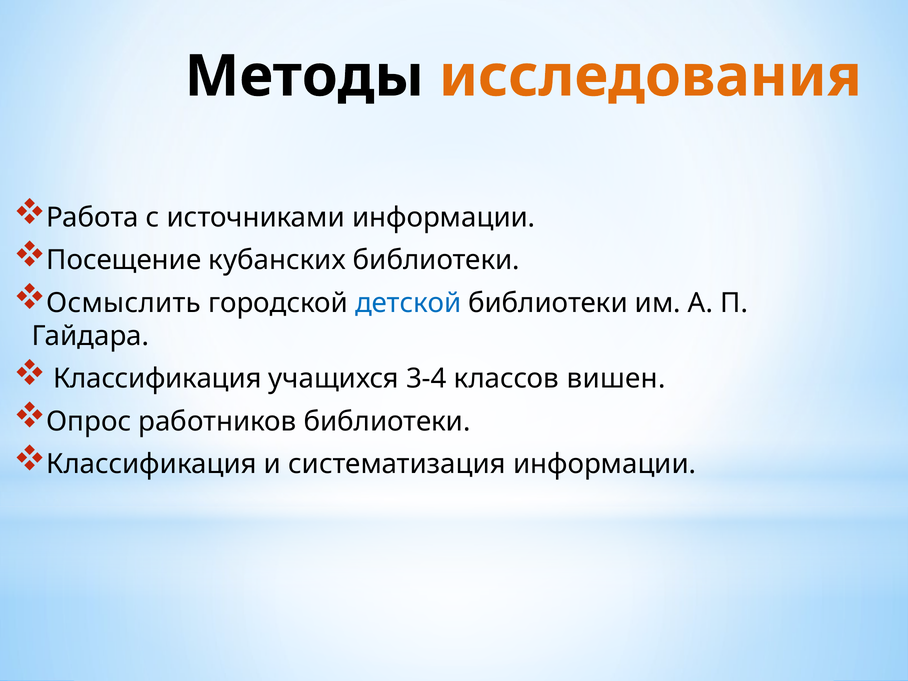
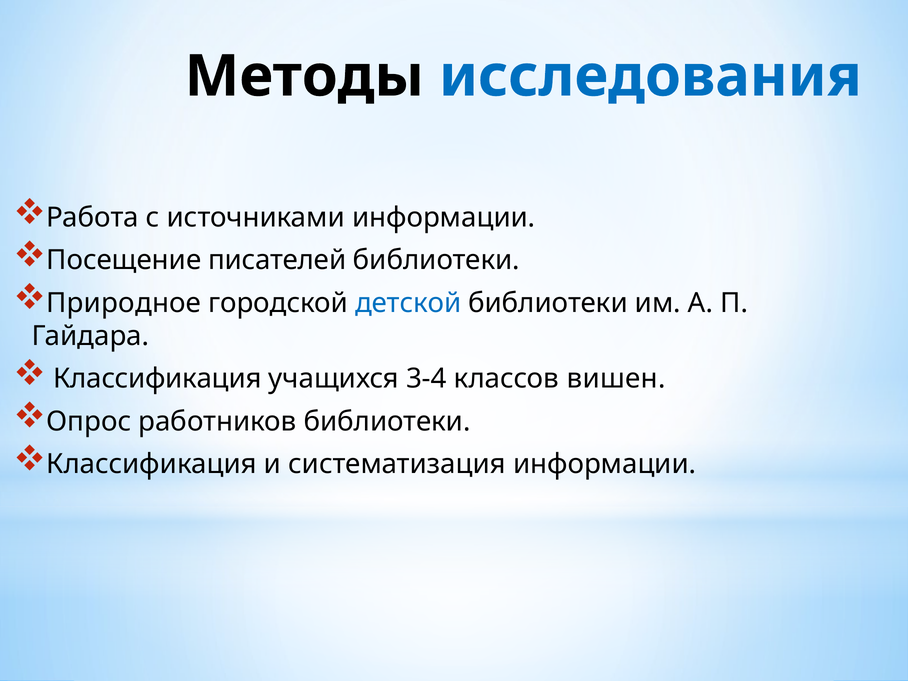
исследования colour: orange -> blue (650, 76)
кубанских: кубанских -> писателей (277, 260)
Осмыслить: Осмыслить -> Природное (124, 303)
